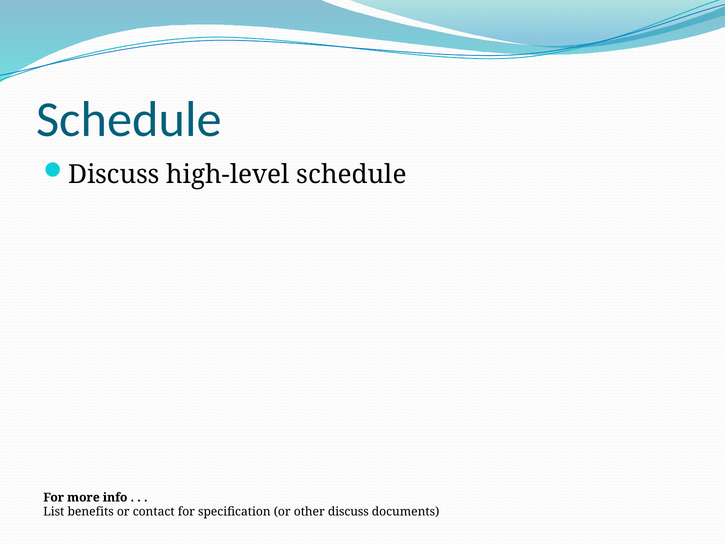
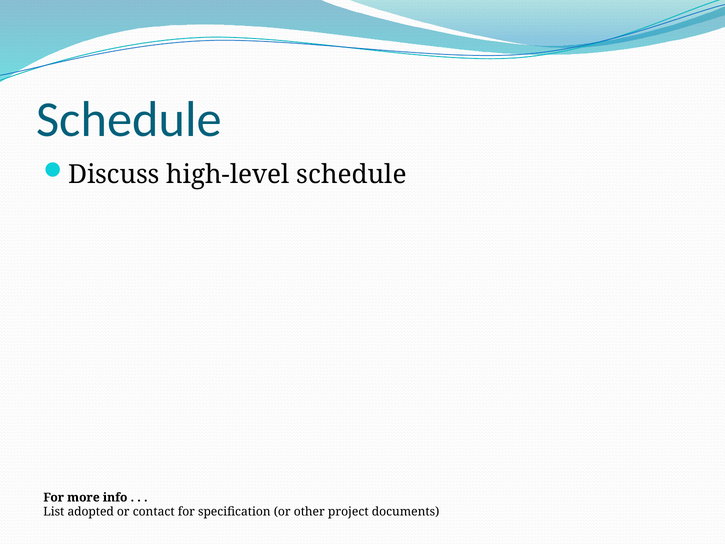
benefits: benefits -> adopted (91, 512)
other discuss: discuss -> project (348, 512)
